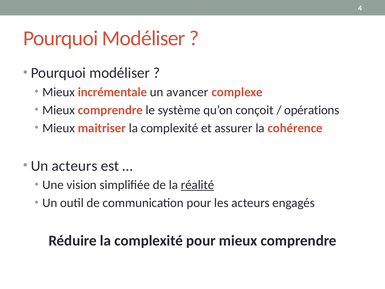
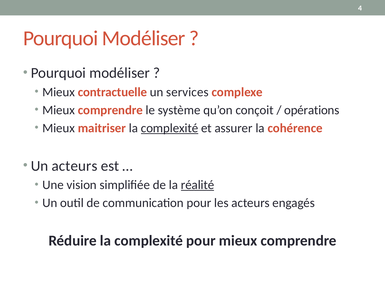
incrémentale: incrémentale -> contractuelle (112, 92)
avancer: avancer -> services (187, 92)
complexité underline: none -> present (170, 128)
